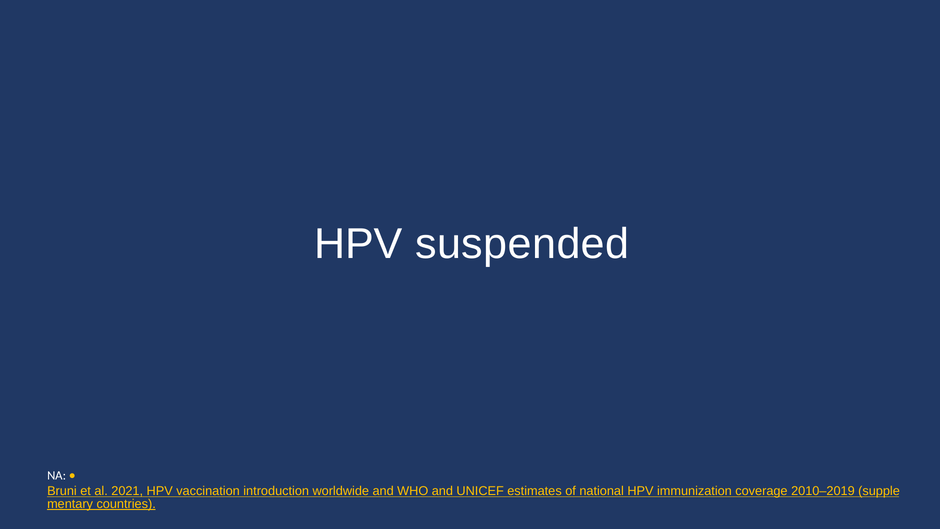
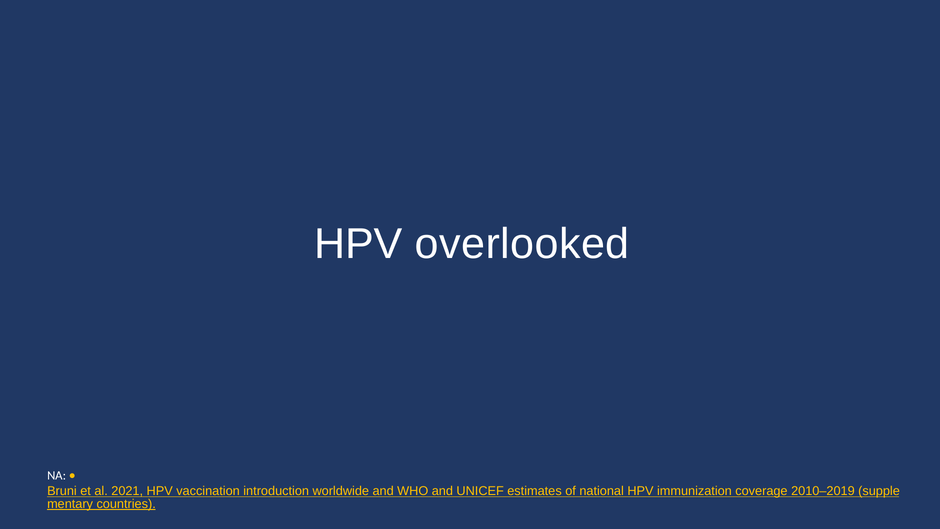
suspended: suspended -> overlooked (522, 244)
